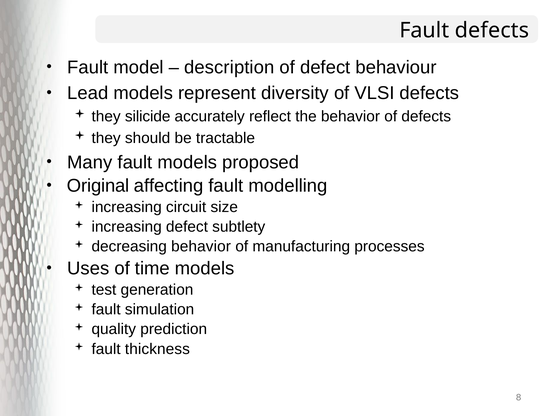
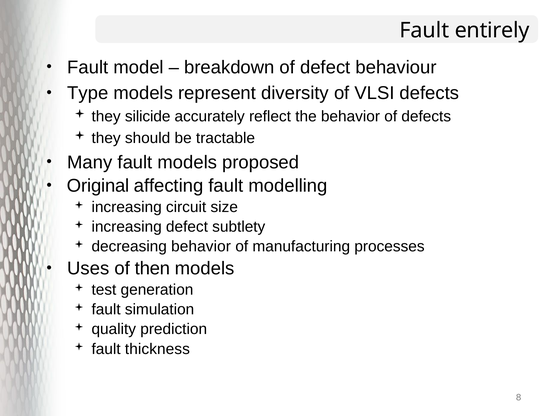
Fault defects: defects -> entirely (492, 30)
description: description -> breakdown (229, 67)
Lead: Lead -> Type (88, 93)
time: time -> then (153, 268)
